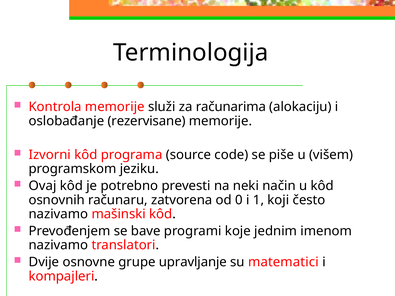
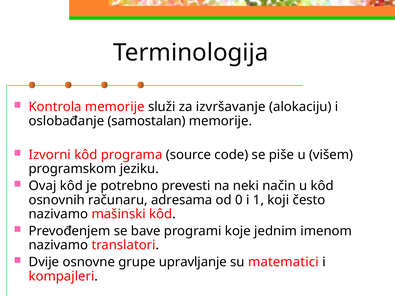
računarima: računarima -> izvršavanje (231, 107)
rezervisane: rezervisane -> samostalan (147, 121)
zatvorena: zatvorena -> adresama (182, 200)
